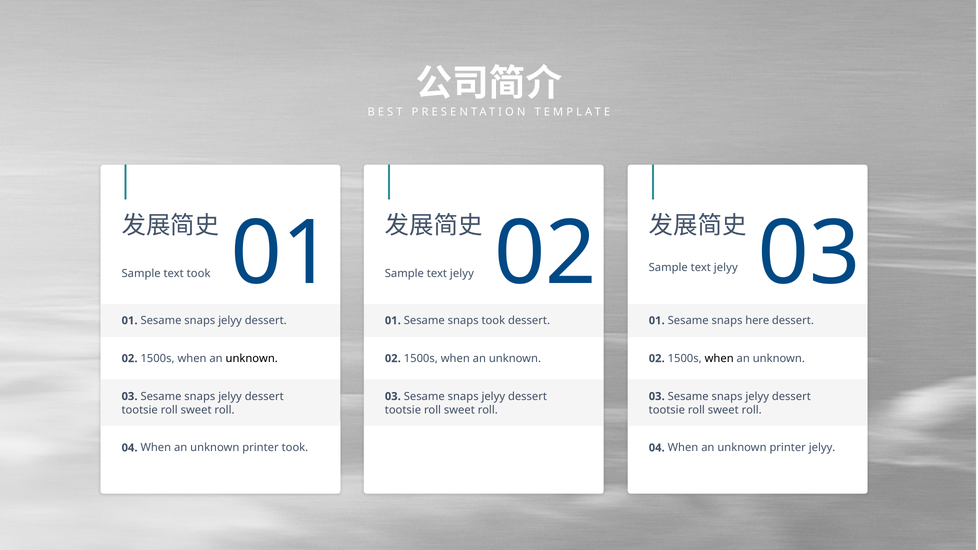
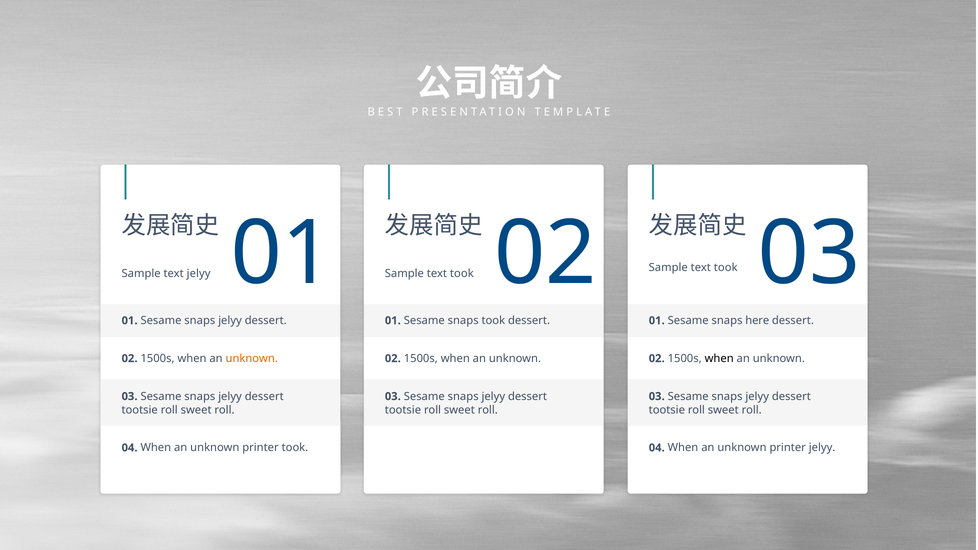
jelyy: jelyy -> took (726, 268)
text took: took -> jelyy (199, 274)
jelyy: jelyy -> took (462, 274)
unknown colour: black -> orange (252, 359)
